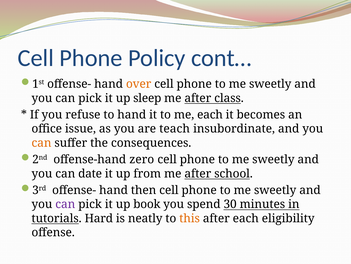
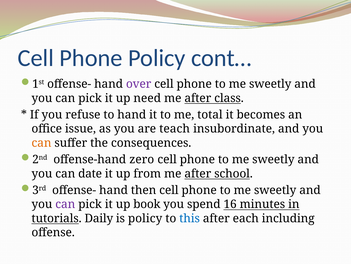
over colour: orange -> purple (139, 84)
sleep: sleep -> need (147, 98)
me each: each -> total (210, 114)
30: 30 -> 16 (230, 204)
Hard: Hard -> Daily (99, 218)
is neatly: neatly -> policy (145, 218)
this colour: orange -> blue (190, 218)
eligibility: eligibility -> including (288, 218)
